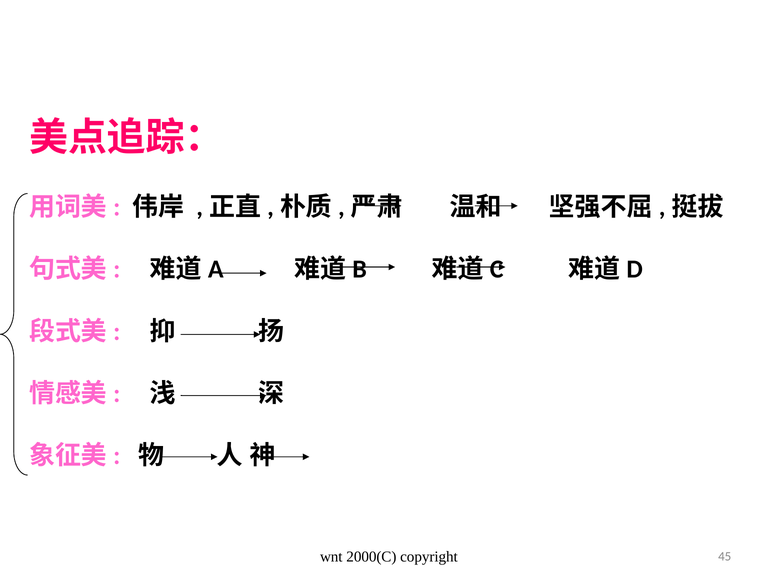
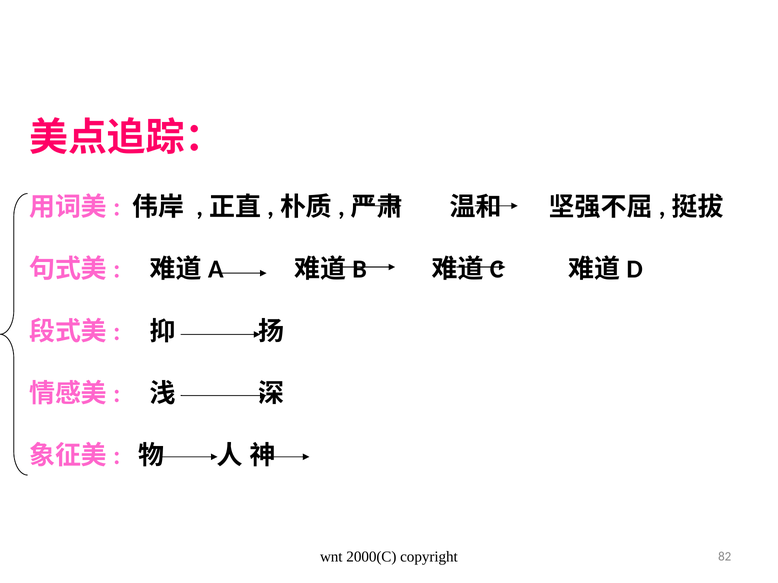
45: 45 -> 82 (725, 557)
